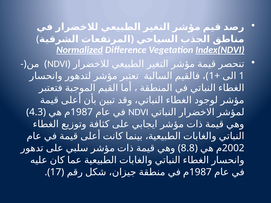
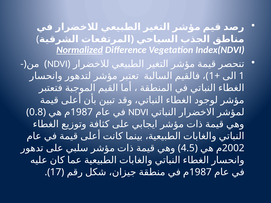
Index(NDVI underline: present -> none (220, 50)
4.3: 4.3 -> 0.8 (36, 112)
8.8: 8.8 -> 4.5 (188, 148)
